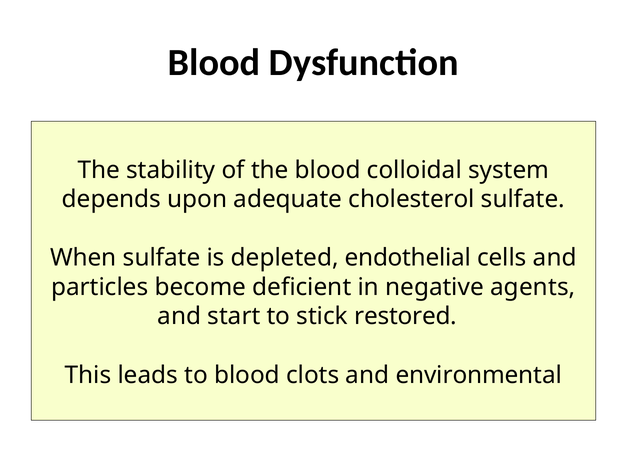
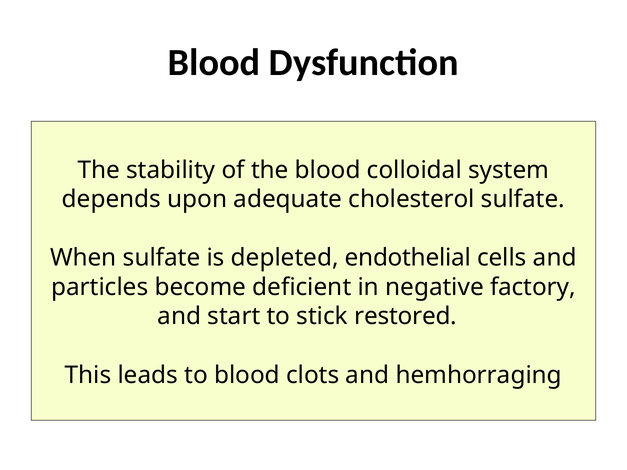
agents: agents -> factory (533, 287)
environmental: environmental -> hemhorraging (479, 375)
